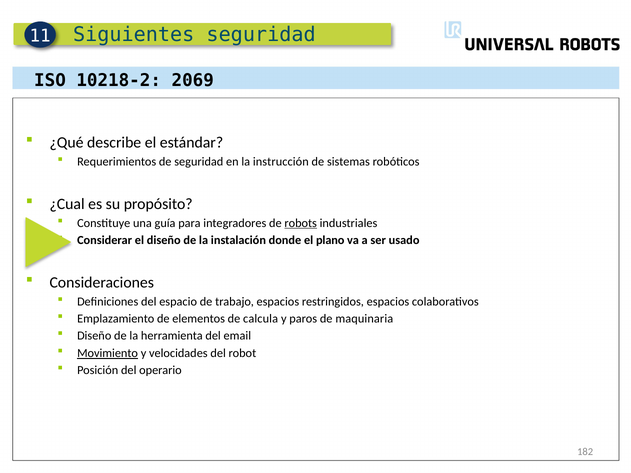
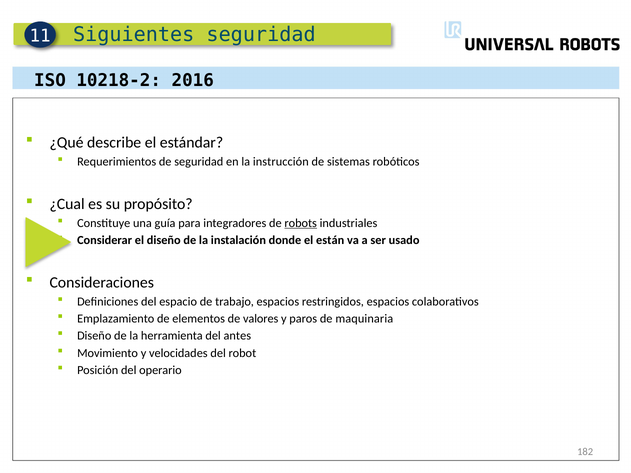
2069: 2069 -> 2016 (193, 80)
plano: plano -> están (330, 240)
calcula: calcula -> valores (261, 319)
email: email -> antes (237, 336)
Movimiento underline: present -> none (108, 353)
